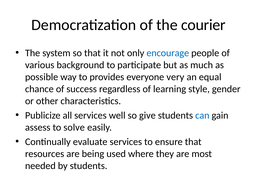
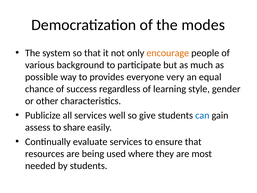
courier: courier -> modes (203, 25)
encourage colour: blue -> orange (168, 53)
solve: solve -> share (74, 127)
